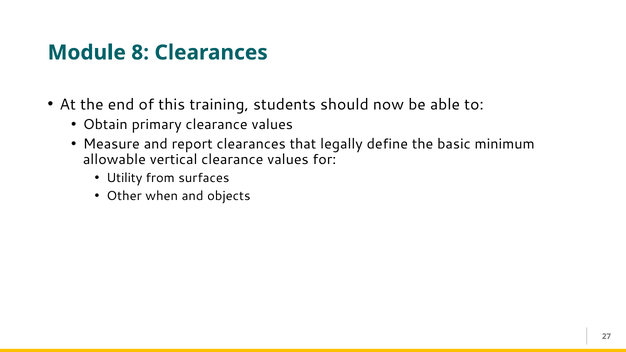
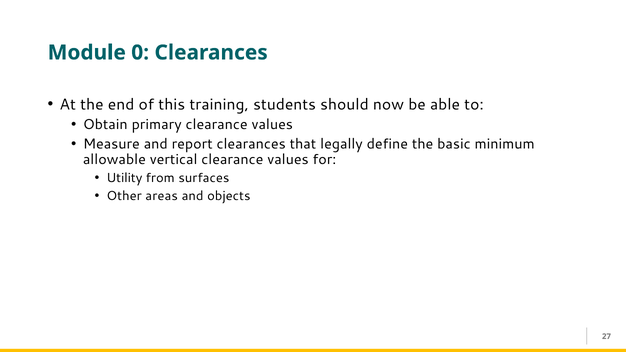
8: 8 -> 0 (140, 53)
when: when -> areas (162, 196)
